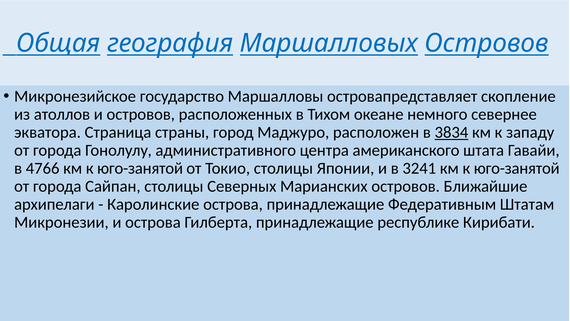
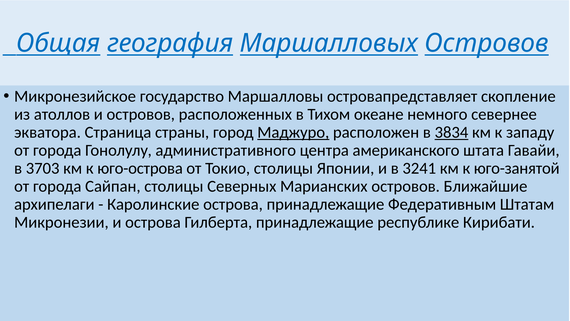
Маджуро underline: none -> present (293, 132)
4766: 4766 -> 3703 (43, 168)
юго-занятой: юго-занятой -> юго-острова (140, 168)
